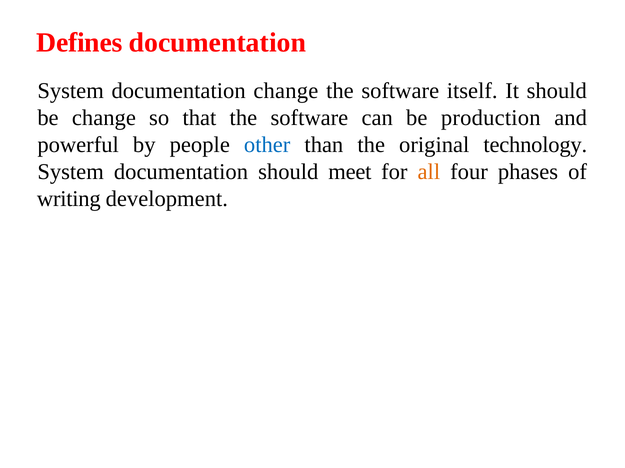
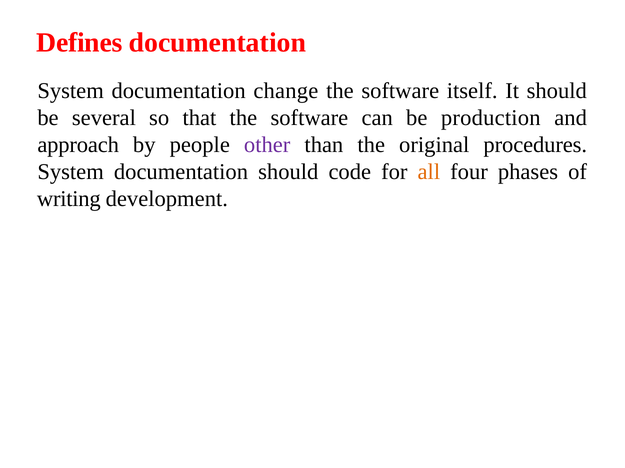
be change: change -> several (104, 118)
powerful: powerful -> approach (78, 145)
other colour: blue -> purple (267, 145)
technology: technology -> procedures (535, 145)
meet: meet -> code (350, 172)
